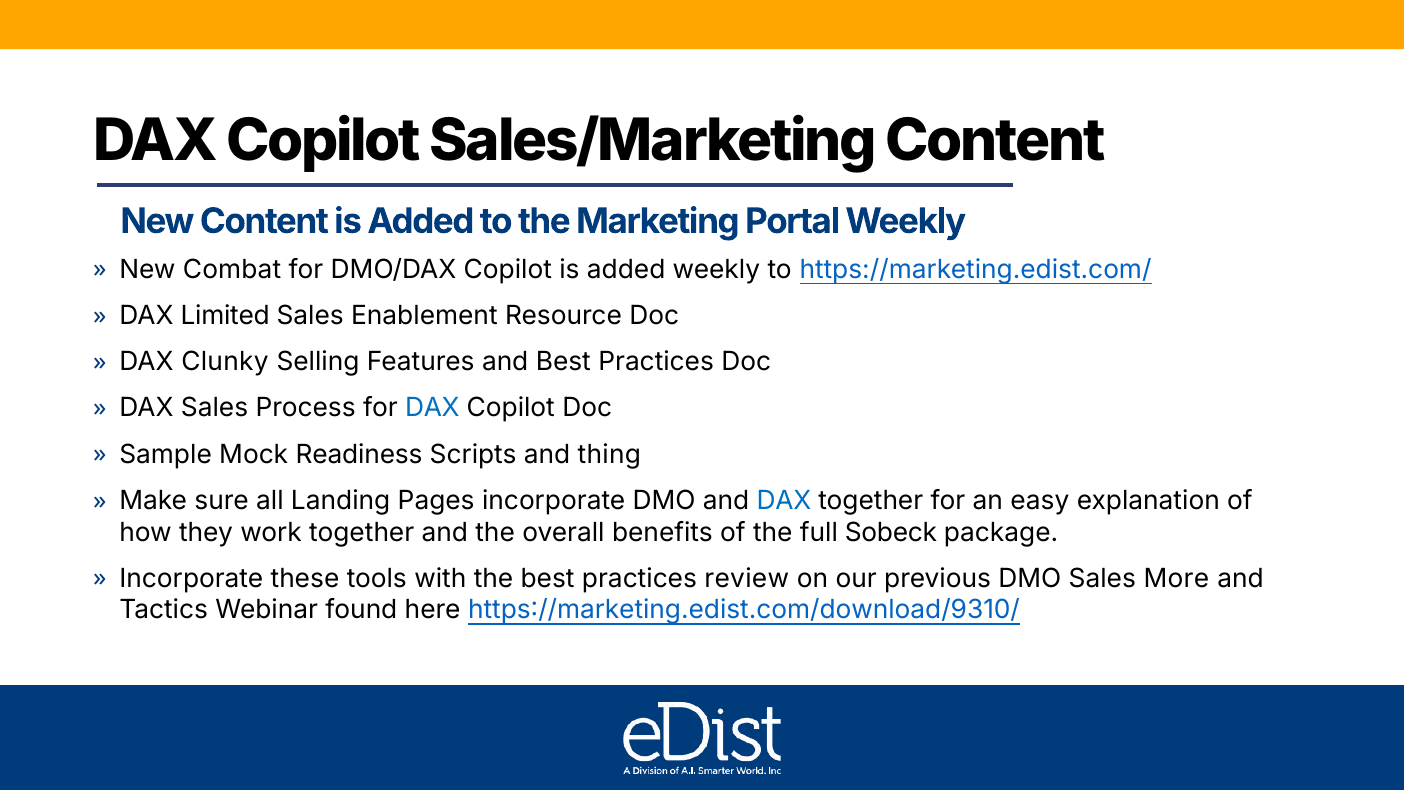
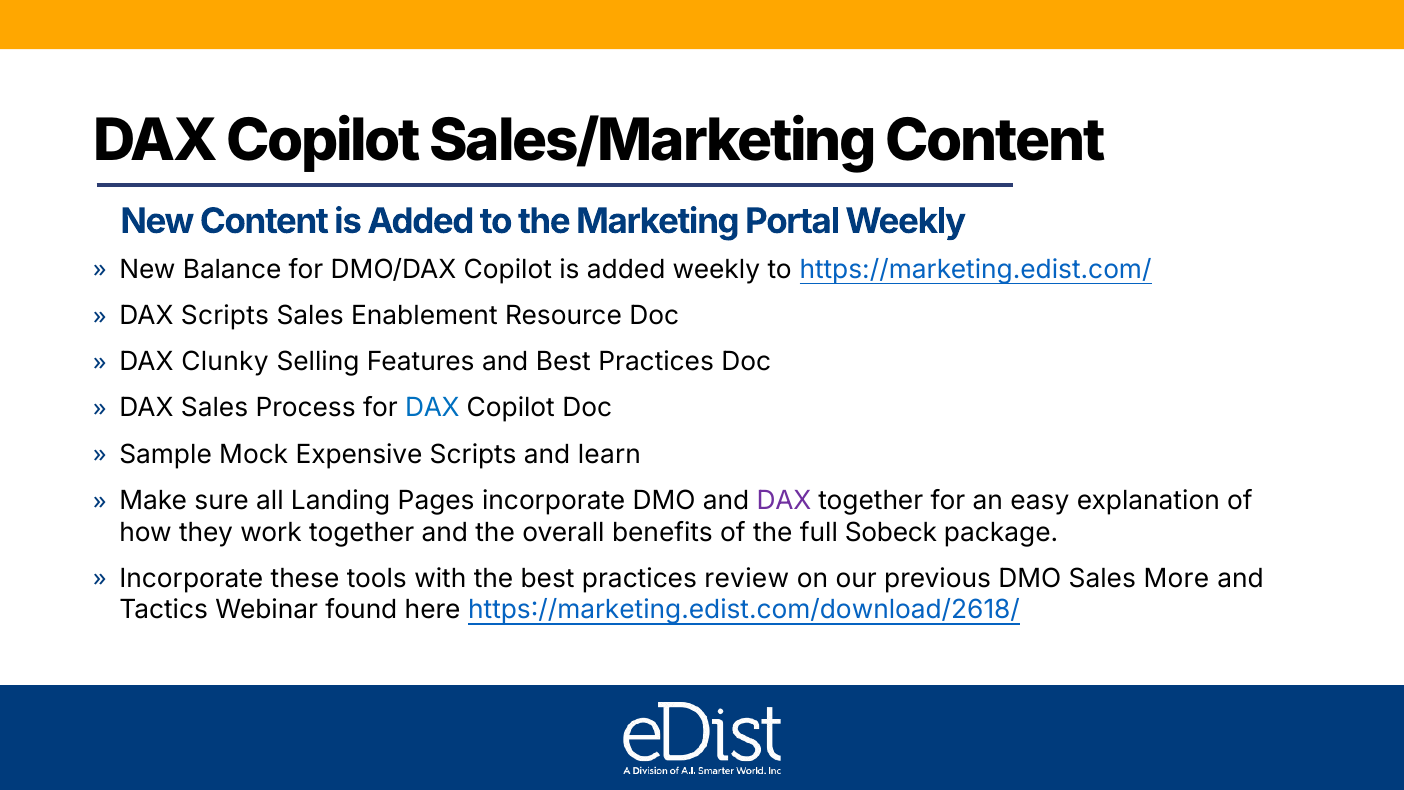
Combat: Combat -> Balance (232, 269)
DAX Limited: Limited -> Scripts (225, 316)
Readiness: Readiness -> Expensive (359, 454)
thing: thing -> learn (609, 454)
DAX colour: blue -> purple (784, 501)
https://marketing.edist.com/download/9310/: https://marketing.edist.com/download/9310/ -> https://marketing.edist.com/download/2618/ (744, 610)
